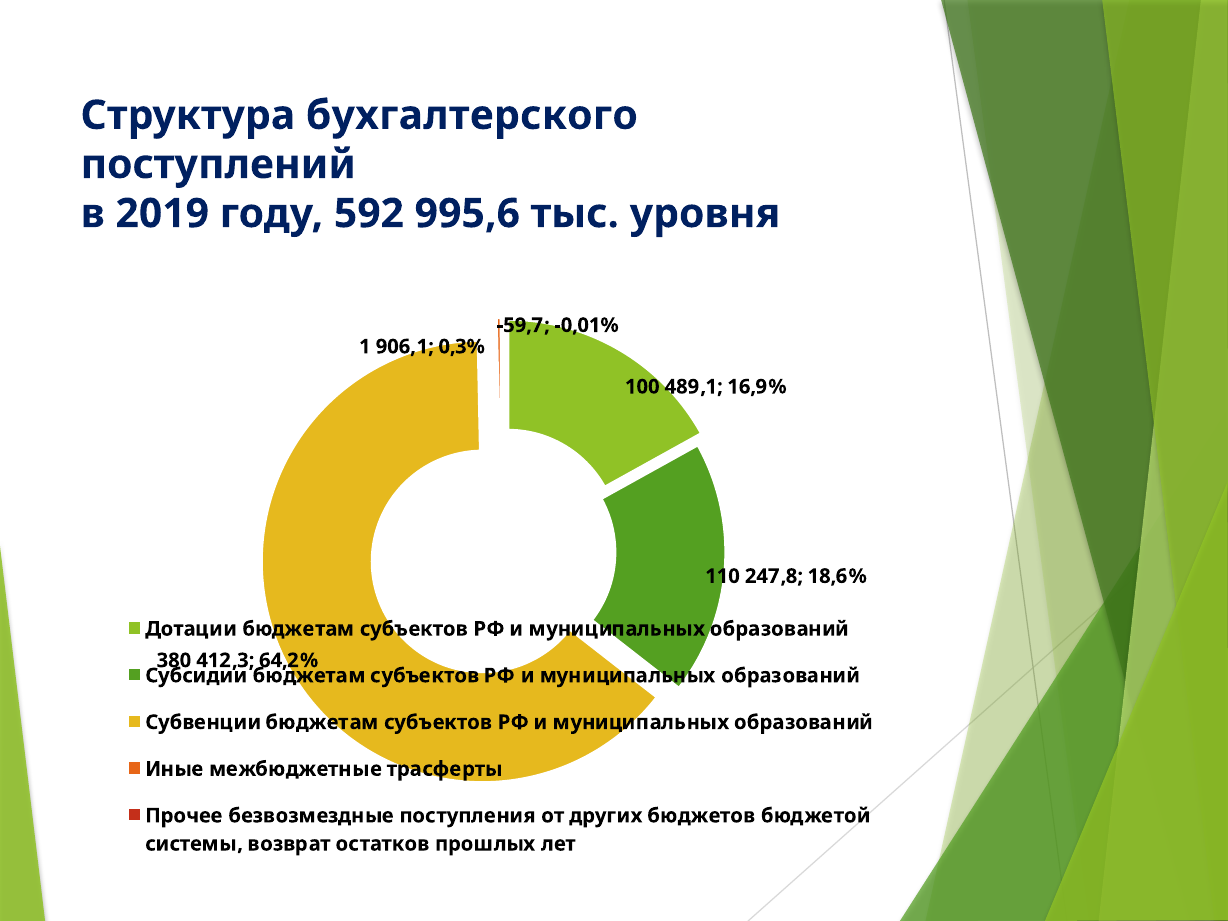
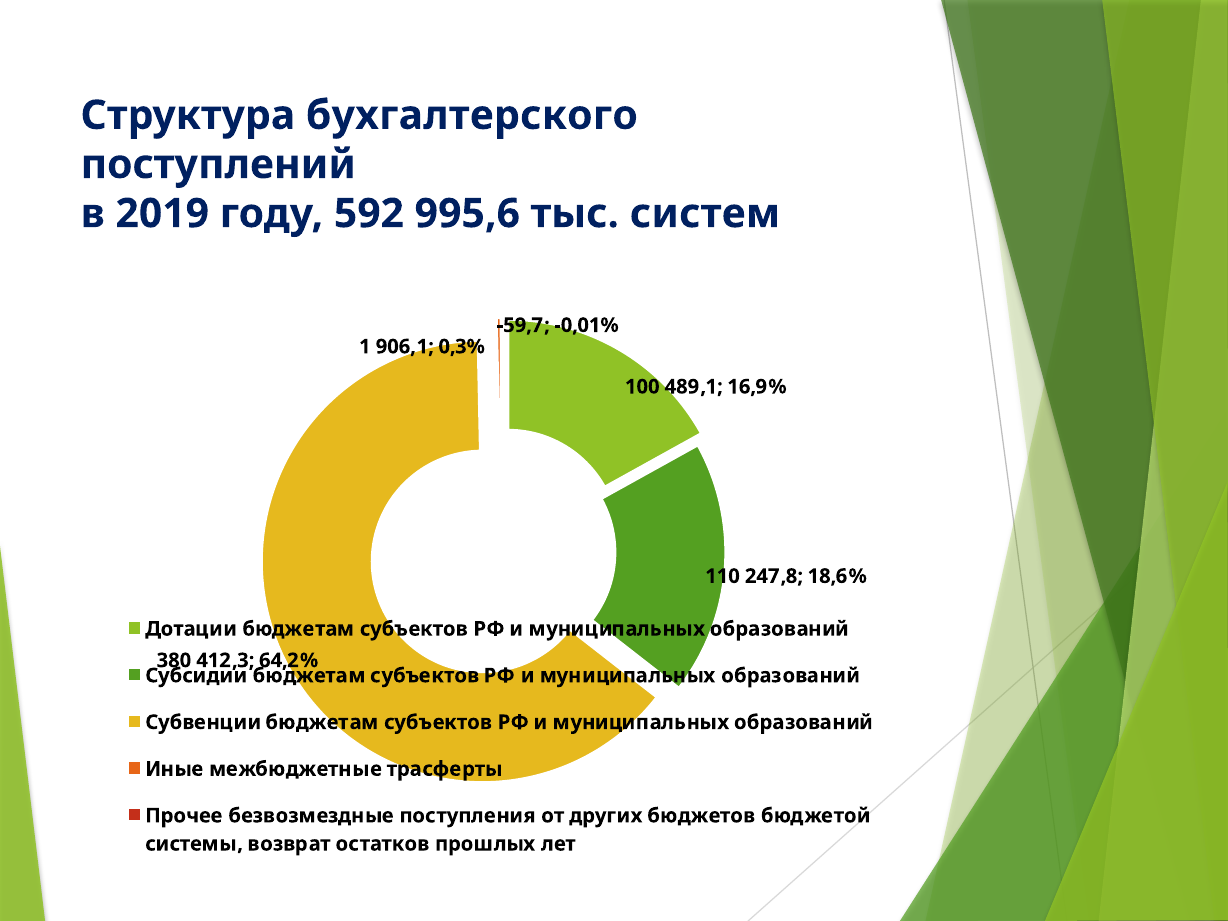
уровня: уровня -> систем (705, 214)
